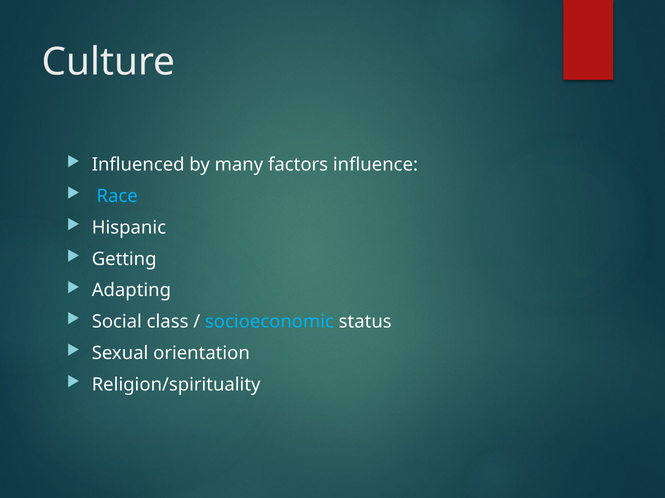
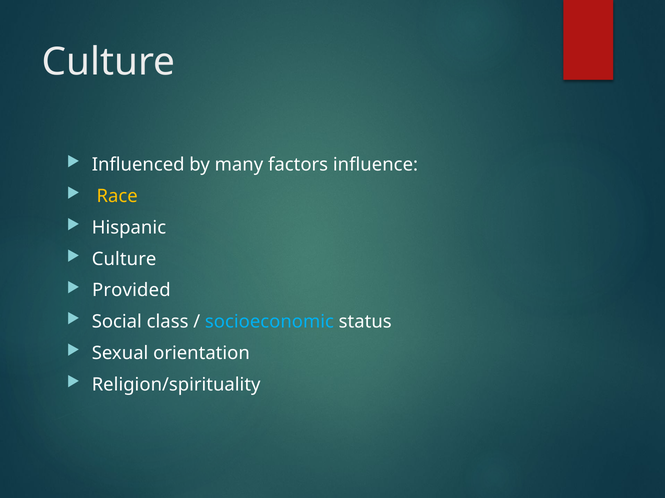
Race colour: light blue -> yellow (117, 196)
Getting: Getting -> Culture (124, 259)
Adapting: Adapting -> Provided (131, 291)
